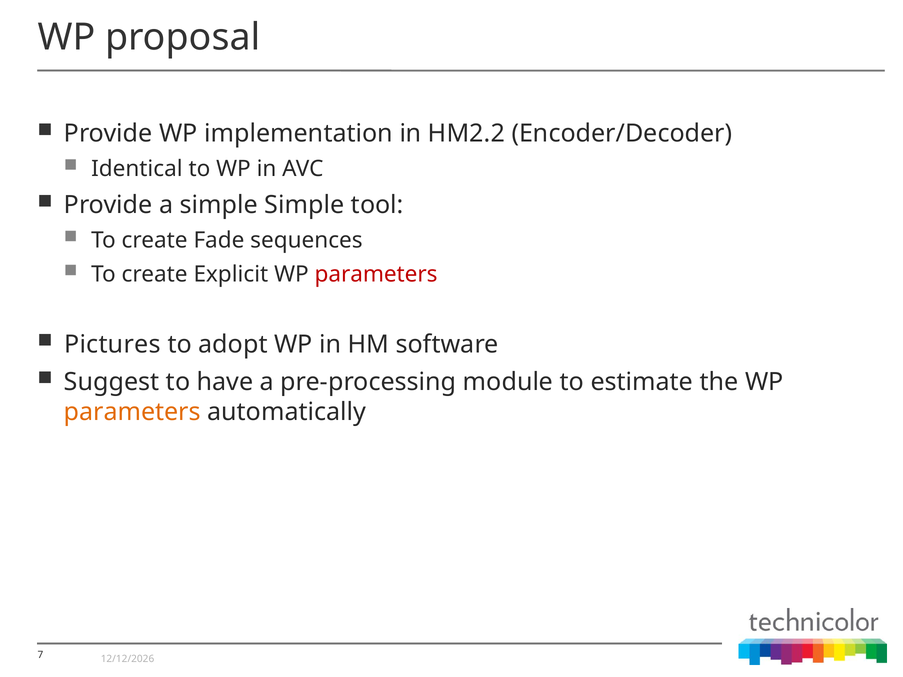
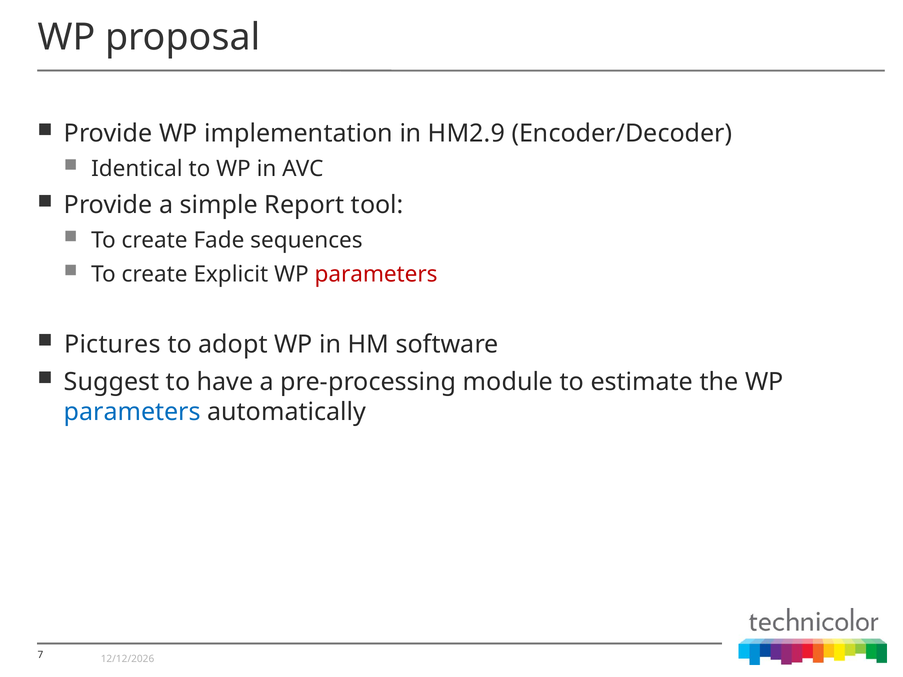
HM2.2: HM2.2 -> HM2.9 (466, 134)
simple Simple: Simple -> Report (304, 205)
parameters colour: orange -> blue (132, 412)
